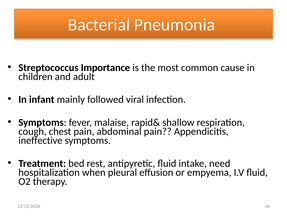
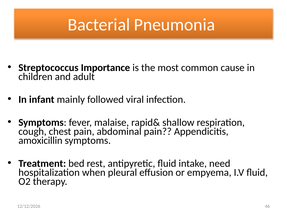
ineffective: ineffective -> amoxicillin (40, 140)
